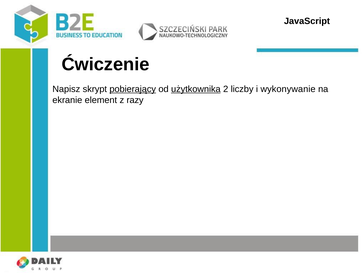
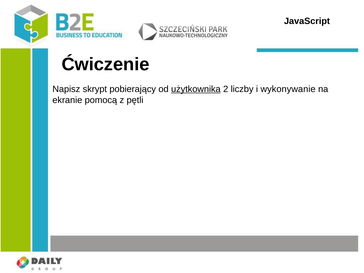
pobierający underline: present -> none (133, 89)
element: element -> pomocą (101, 100)
razy: razy -> pętli (135, 100)
